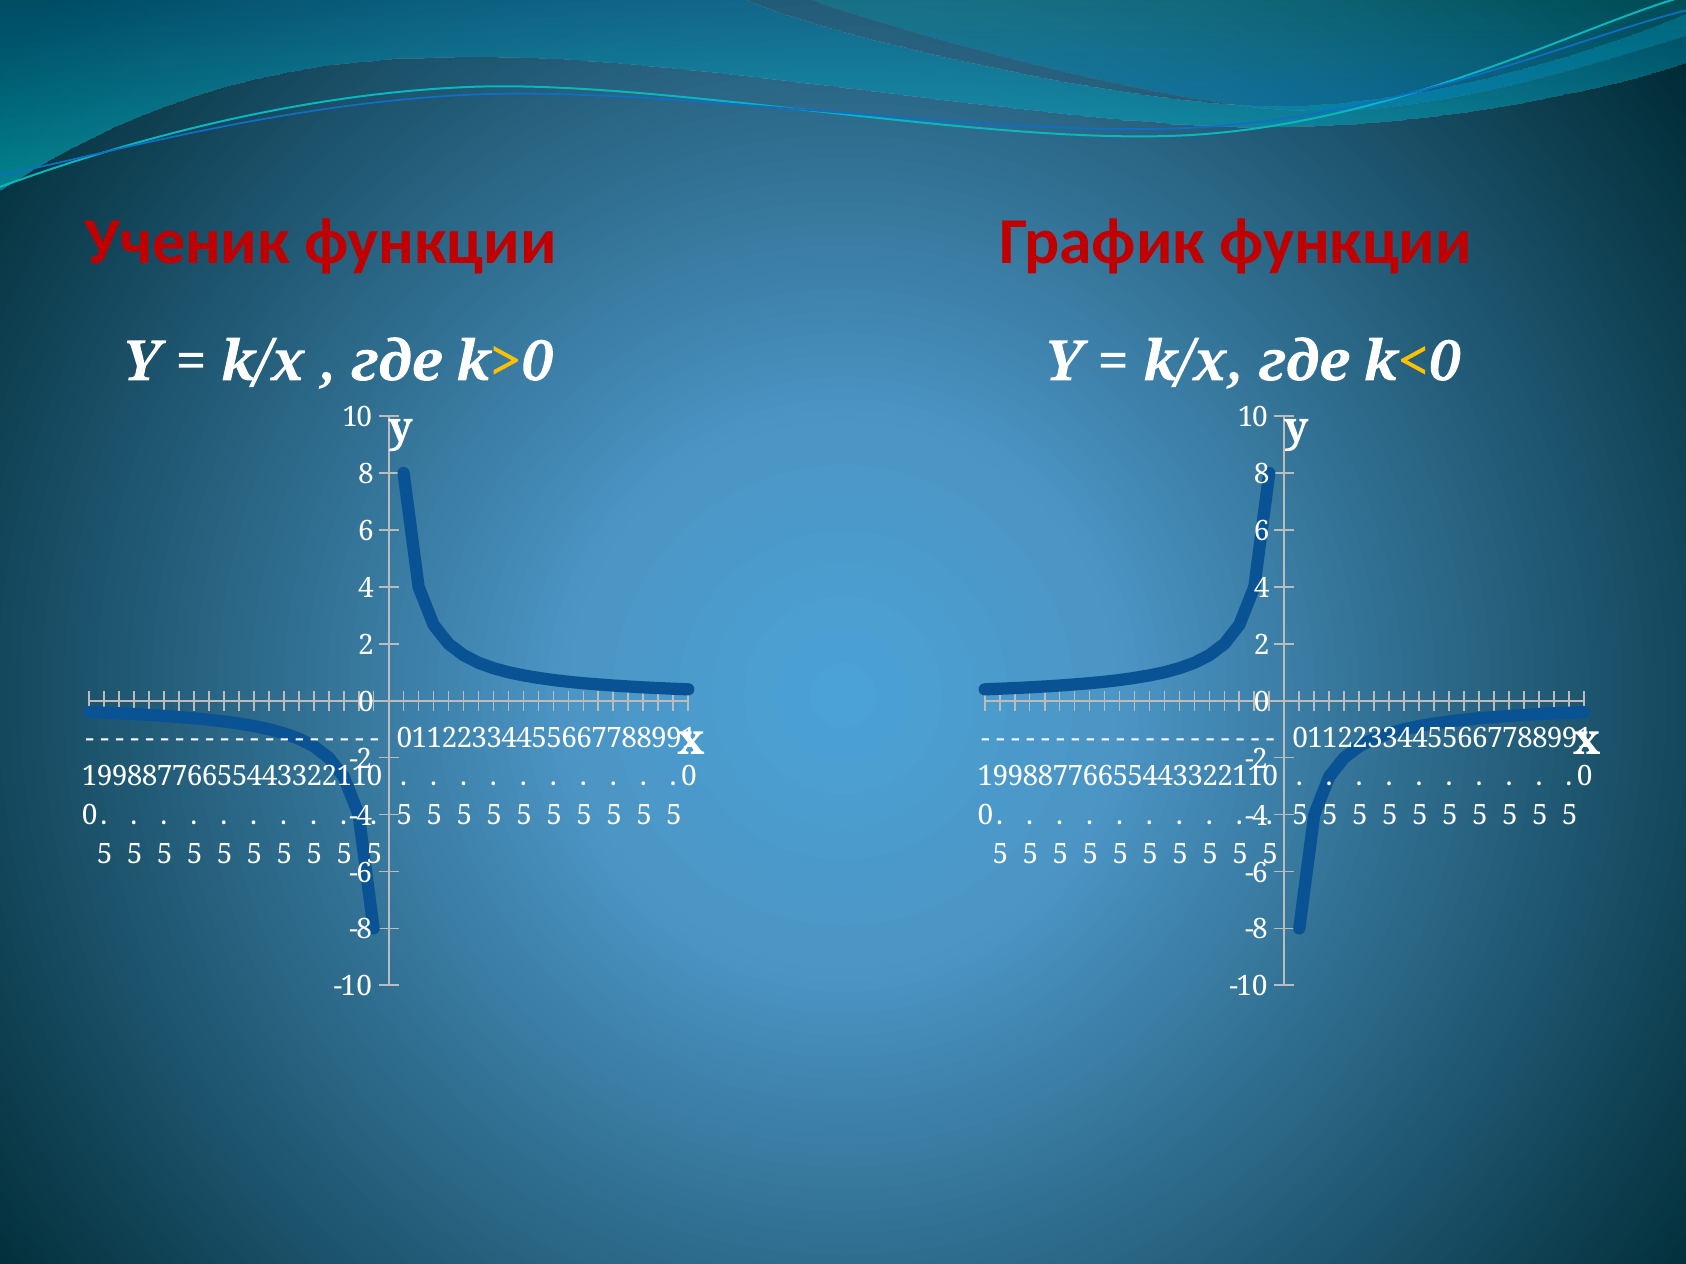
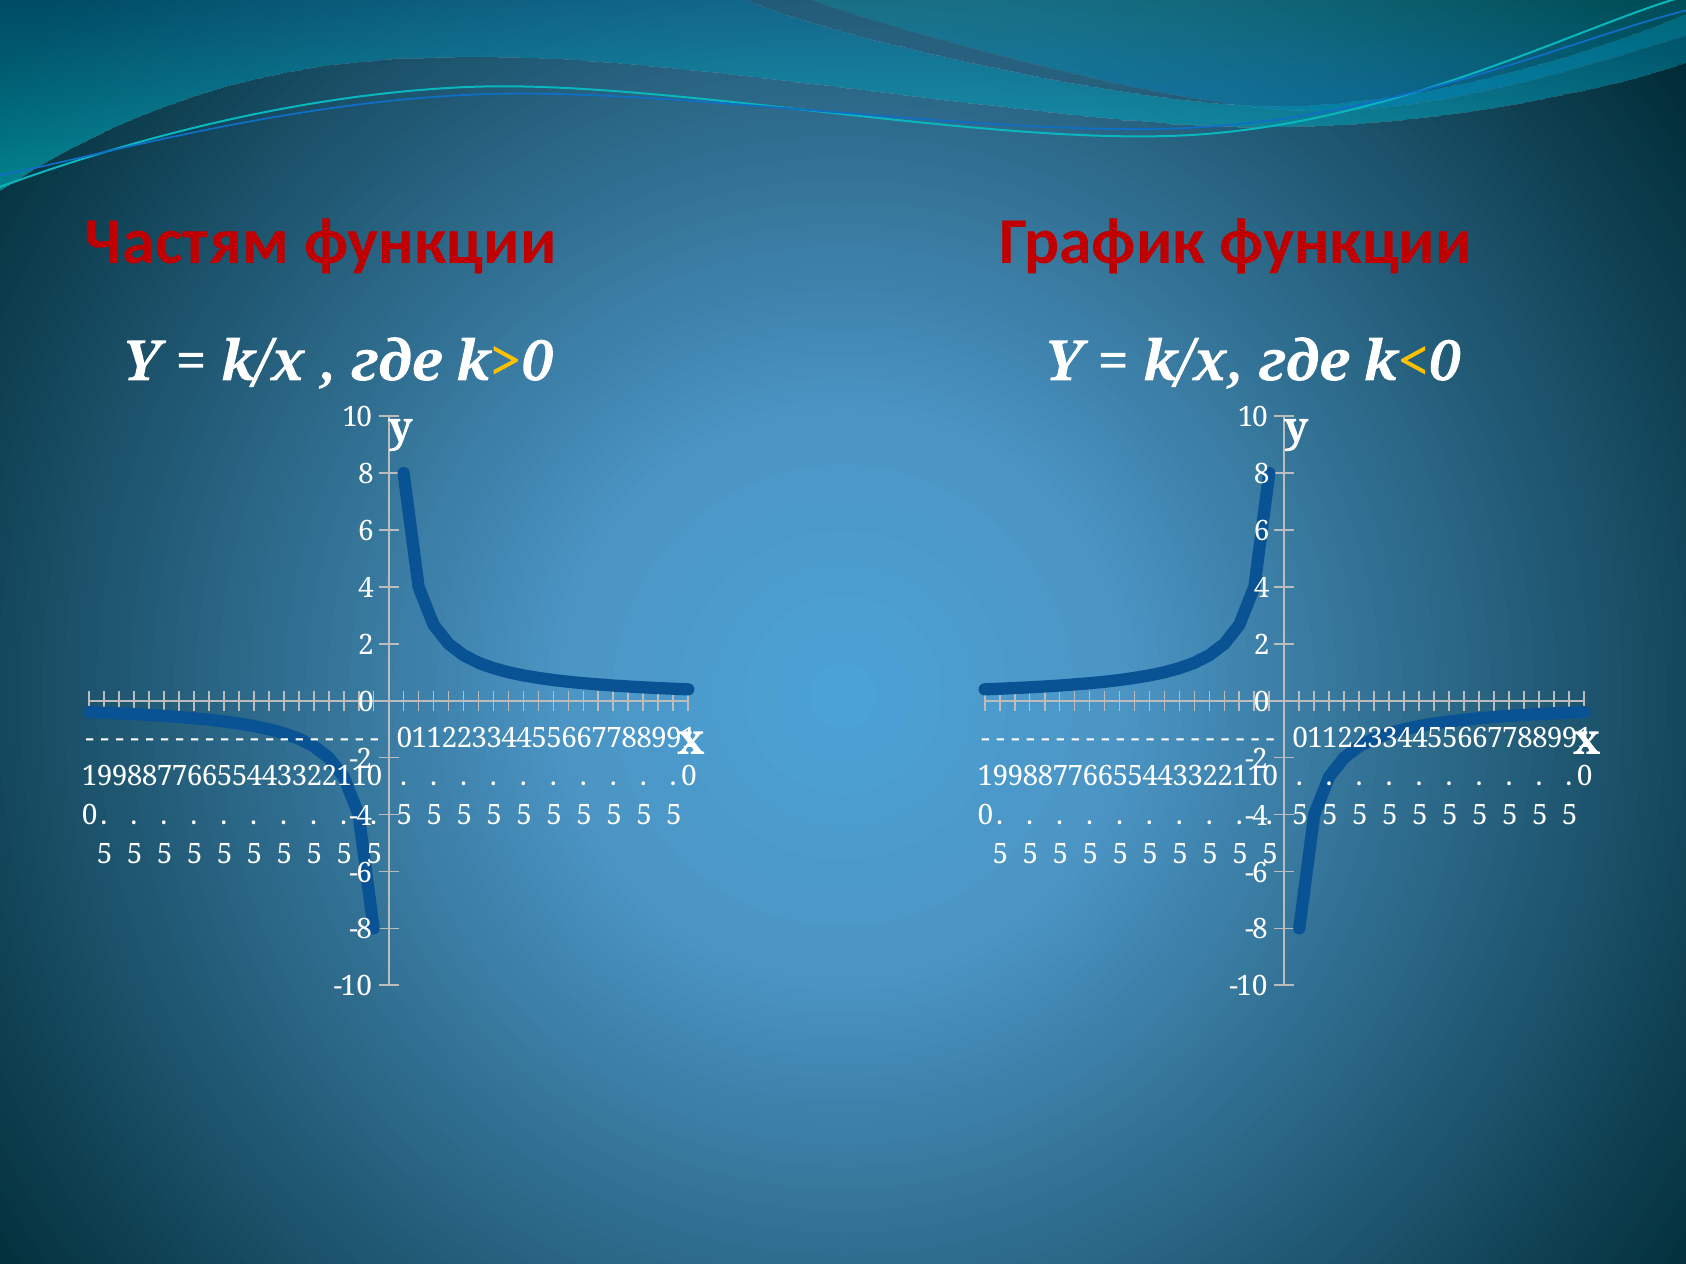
Ученик: Ученик -> Частям (187, 242)
